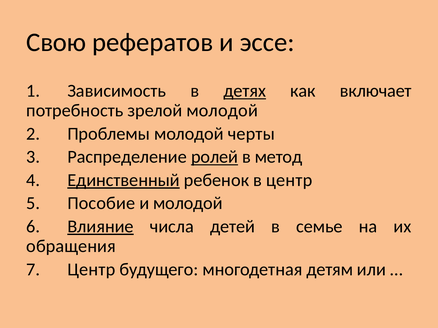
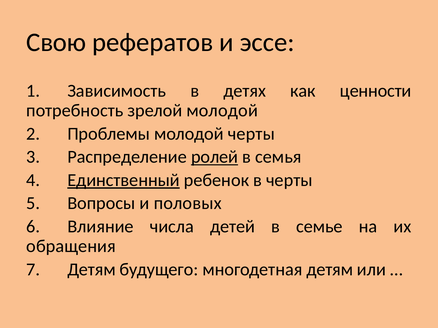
детях underline: present -> none (245, 91)
включает: включает -> ценности (376, 91)
метод: метод -> семья (278, 157)
в центр: центр -> черты (289, 180)
Пособие: Пособие -> Вопросы (101, 204)
и молодой: молодой -> половых (188, 204)
Влияние underline: present -> none (101, 227)
7 Центр: Центр -> Детям (92, 270)
